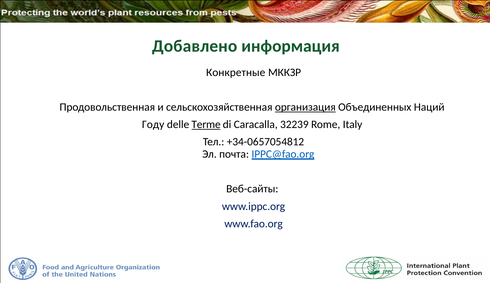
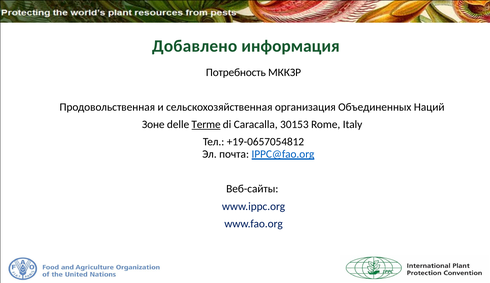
Конкретные: Конкретные -> Потребность (236, 72)
организация underline: present -> none (305, 107)
Году: Году -> Зоне (153, 124)
32239: 32239 -> 30153 (294, 124)
+34-0657054812: +34-0657054812 -> +19-0657054812 (265, 142)
